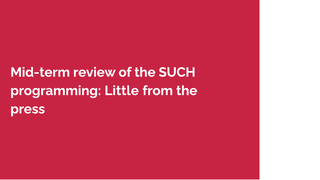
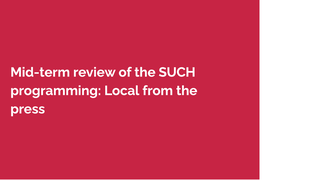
Little: Little -> Local (122, 91)
